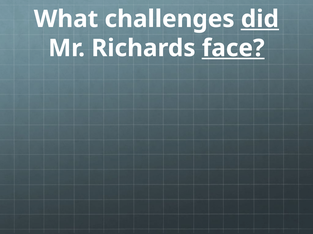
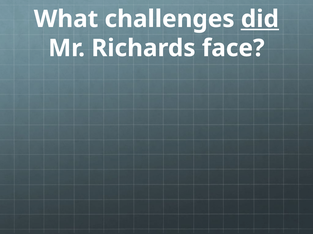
face underline: present -> none (233, 48)
